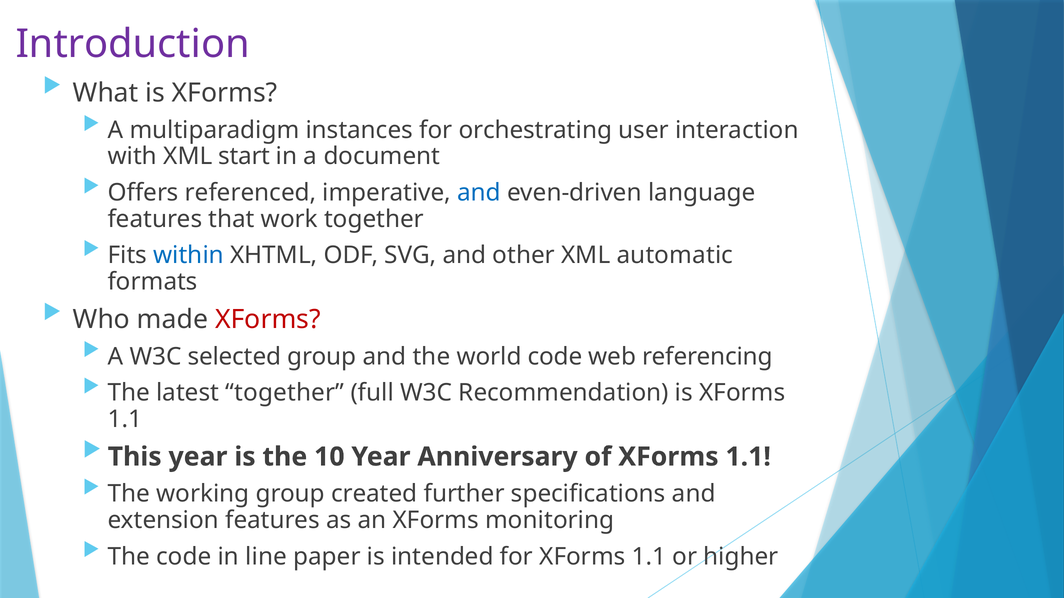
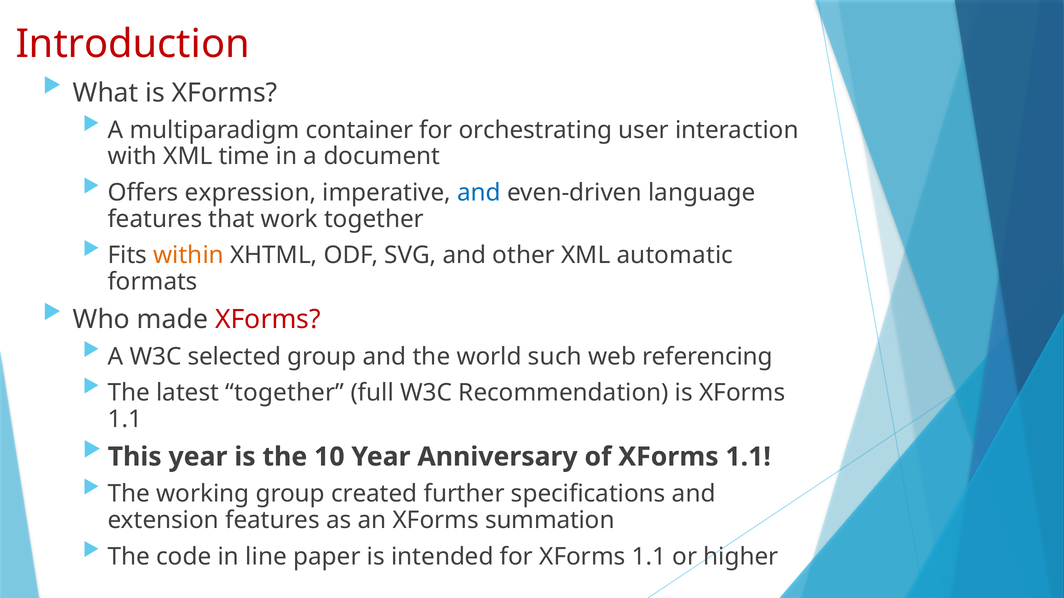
Introduction colour: purple -> red (133, 44)
instances: instances -> container (359, 130)
start: start -> time (244, 157)
referenced: referenced -> expression (251, 193)
within colour: blue -> orange (189, 255)
world code: code -> such (555, 357)
monitoring: monitoring -> summation (550, 521)
